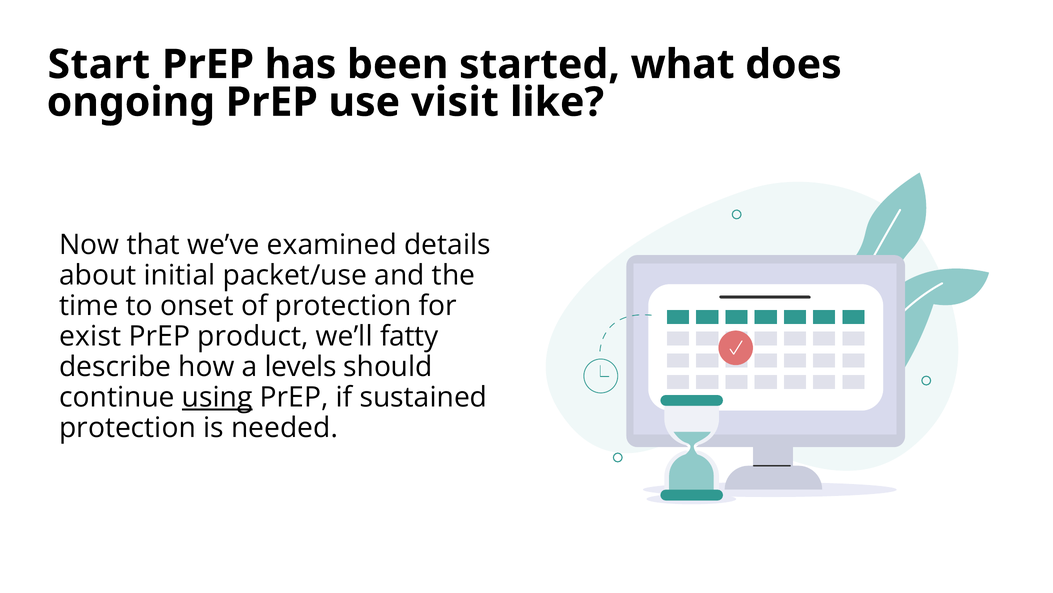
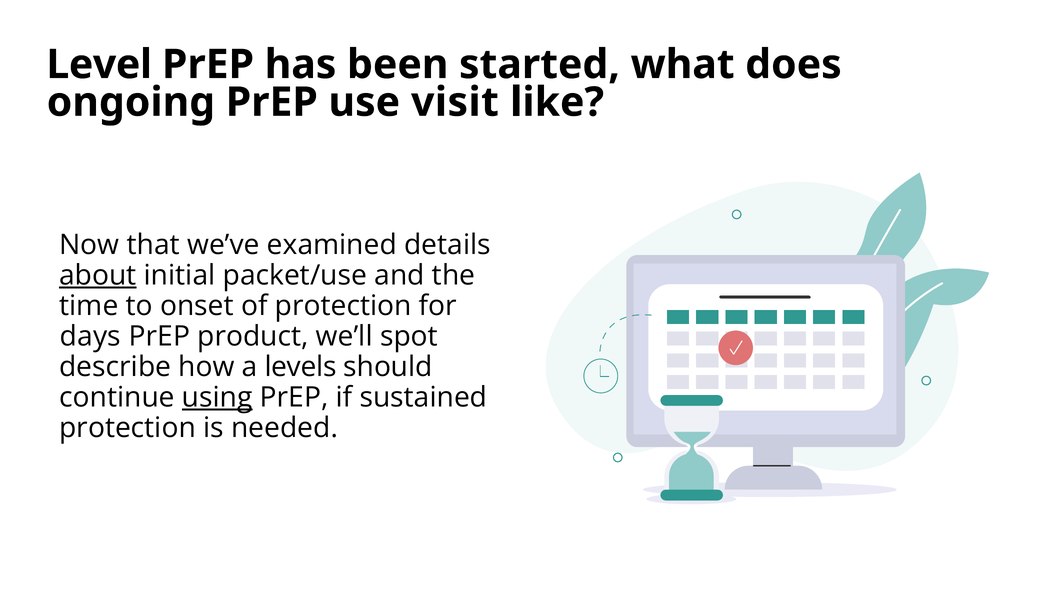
Start: Start -> Level (99, 64)
about underline: none -> present (98, 275)
exist: exist -> days (90, 336)
fatty: fatty -> spot (409, 336)
